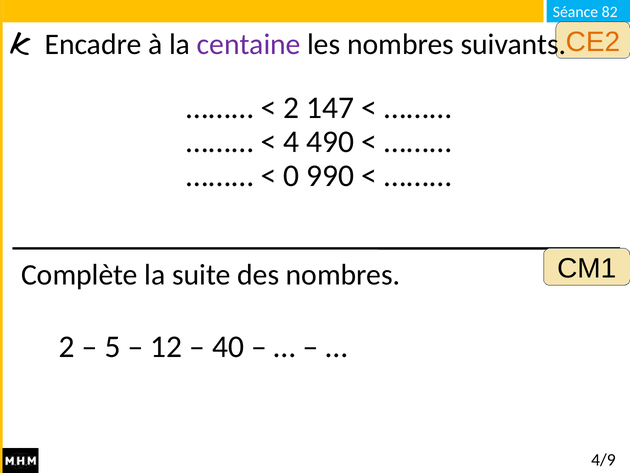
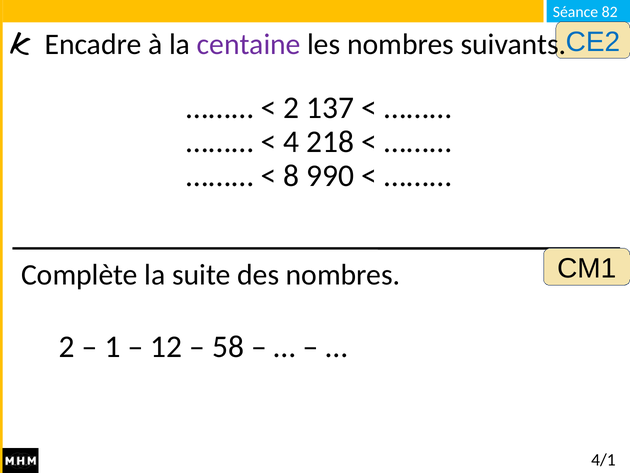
CE2 colour: orange -> blue (593, 42)
147: 147 -> 137 (330, 108)
490: 490 -> 218 (330, 142)
0: 0 -> 8 (291, 176)
5: 5 -> 1 (113, 347)
40: 40 -> 58 (228, 347)
4/9: 4/9 -> 4/1 (603, 460)
